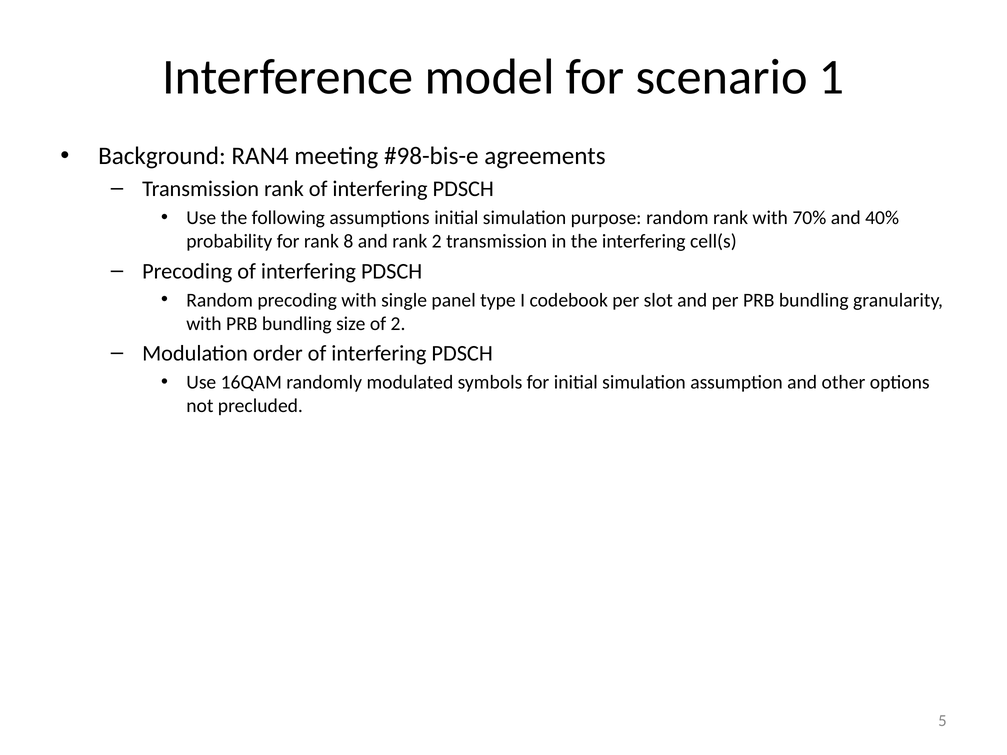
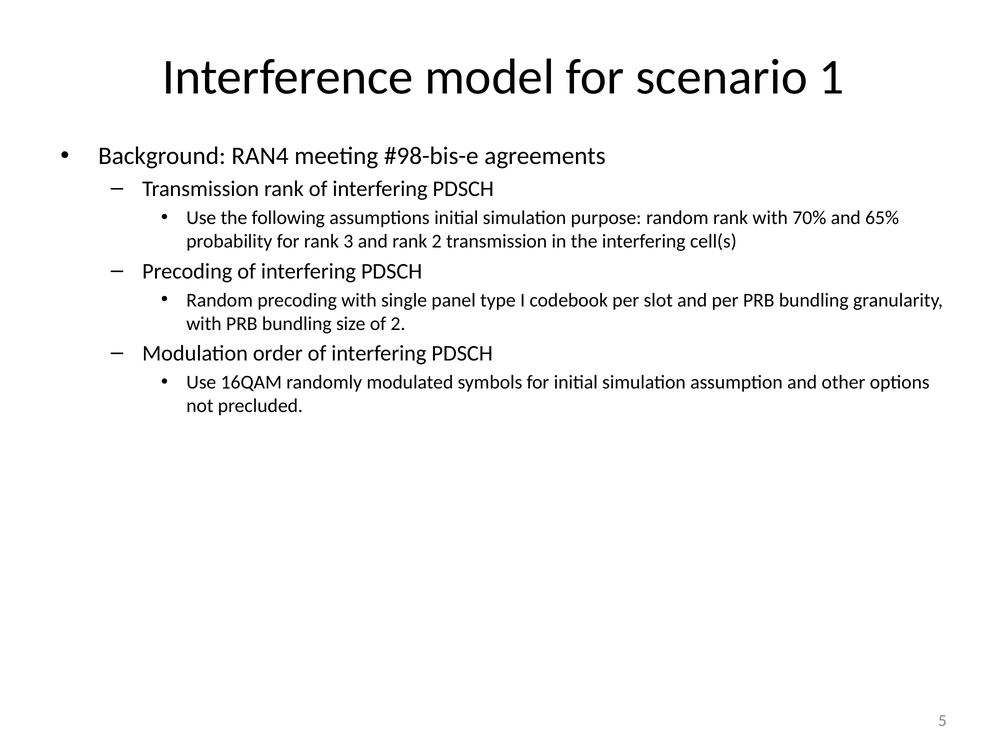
40%: 40% -> 65% (882, 218)
8: 8 -> 3 (348, 241)
